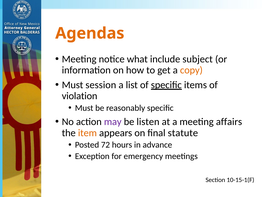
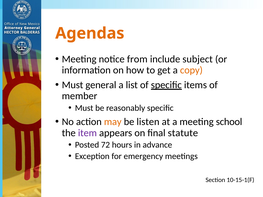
what: what -> from (137, 59)
session: session -> general (101, 85)
violation: violation -> member (80, 96)
may colour: purple -> orange (113, 122)
affairs: affairs -> school (229, 122)
item colour: orange -> purple (87, 133)
